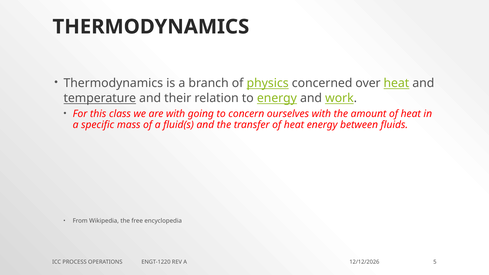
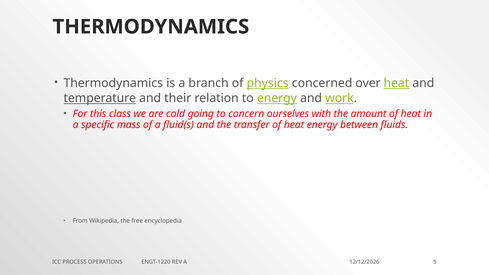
are with: with -> cold (176, 114)
